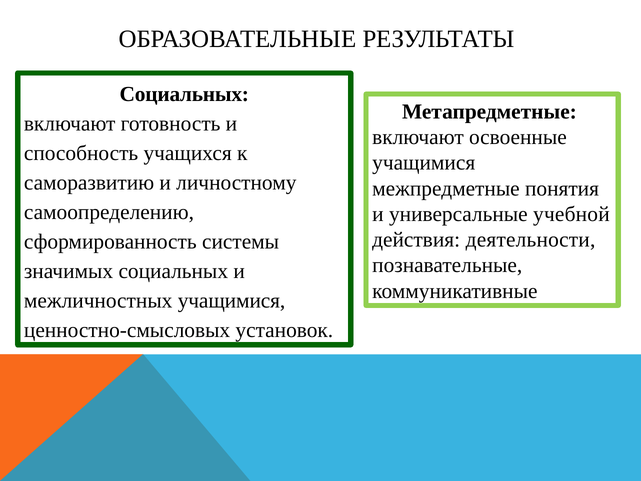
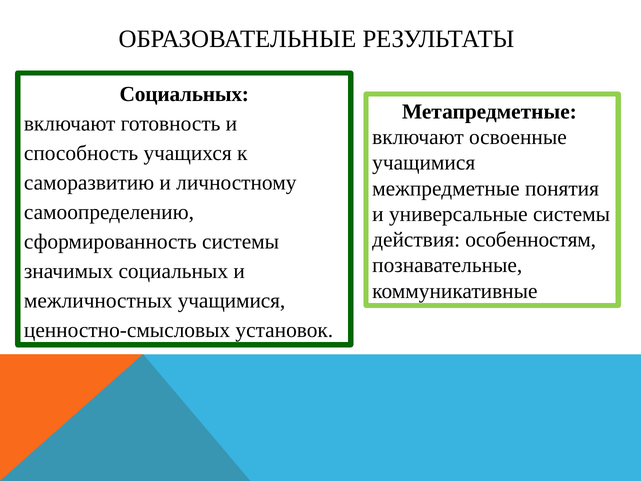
универсальные учебной: учебной -> системы (572, 214)
деятельности: деятельности -> особенностям (531, 240)
